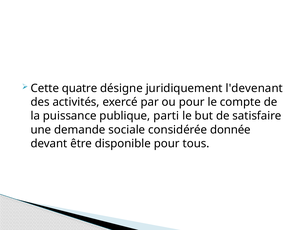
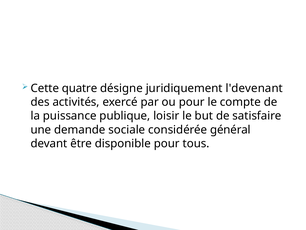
parti: parti -> loisir (166, 116)
donnée: donnée -> général (230, 129)
